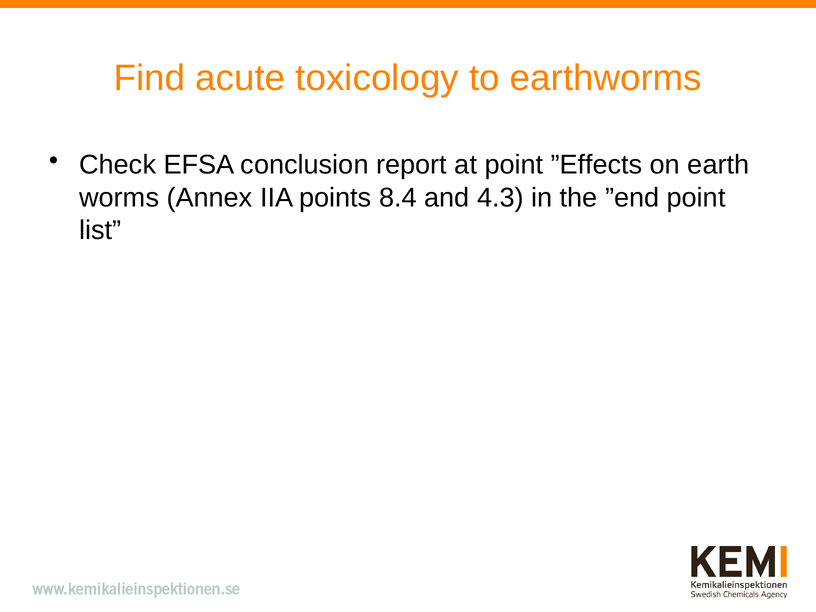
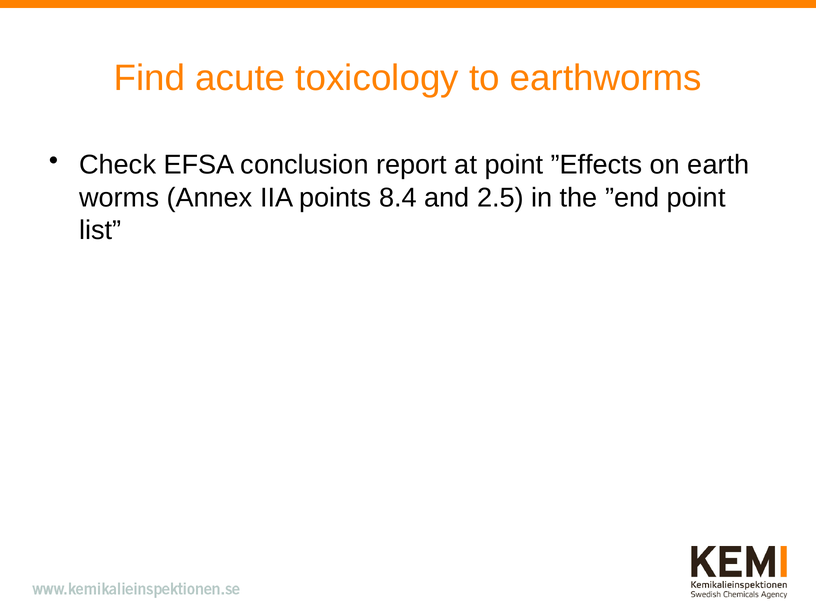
4.3: 4.3 -> 2.5 (500, 198)
